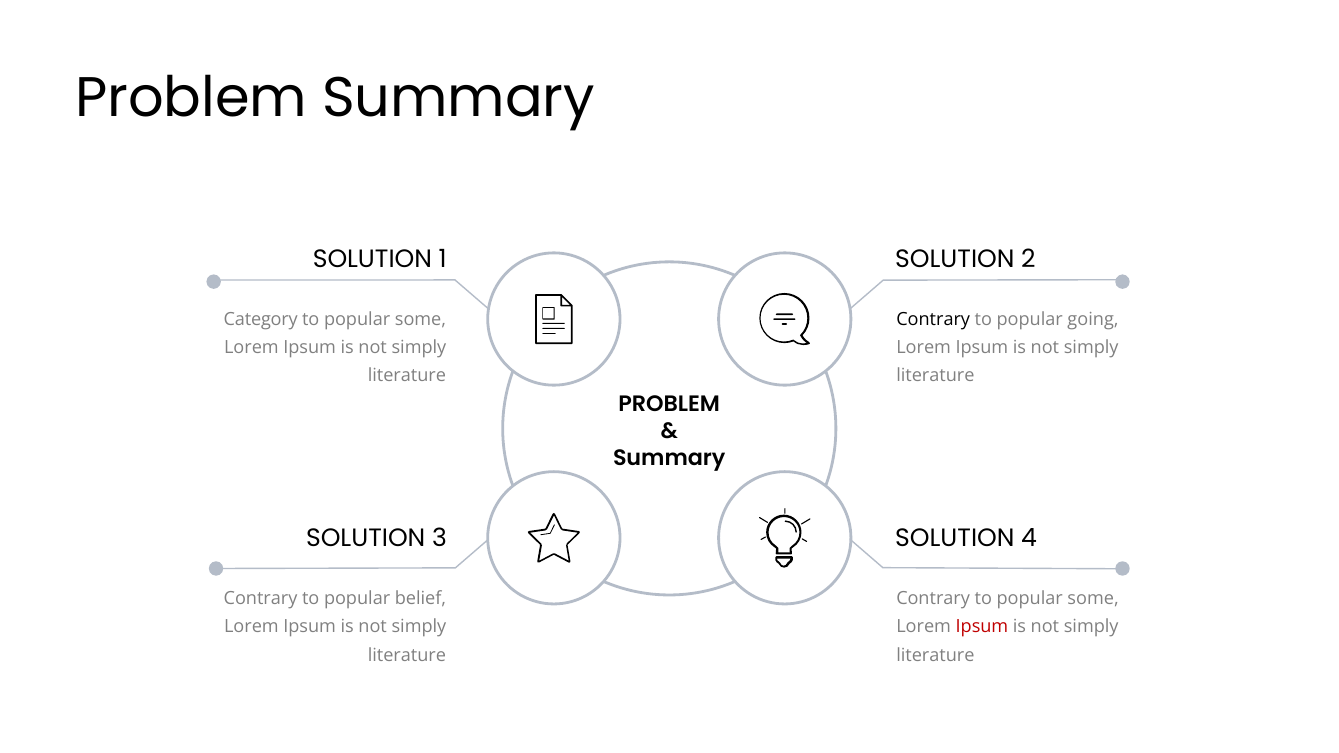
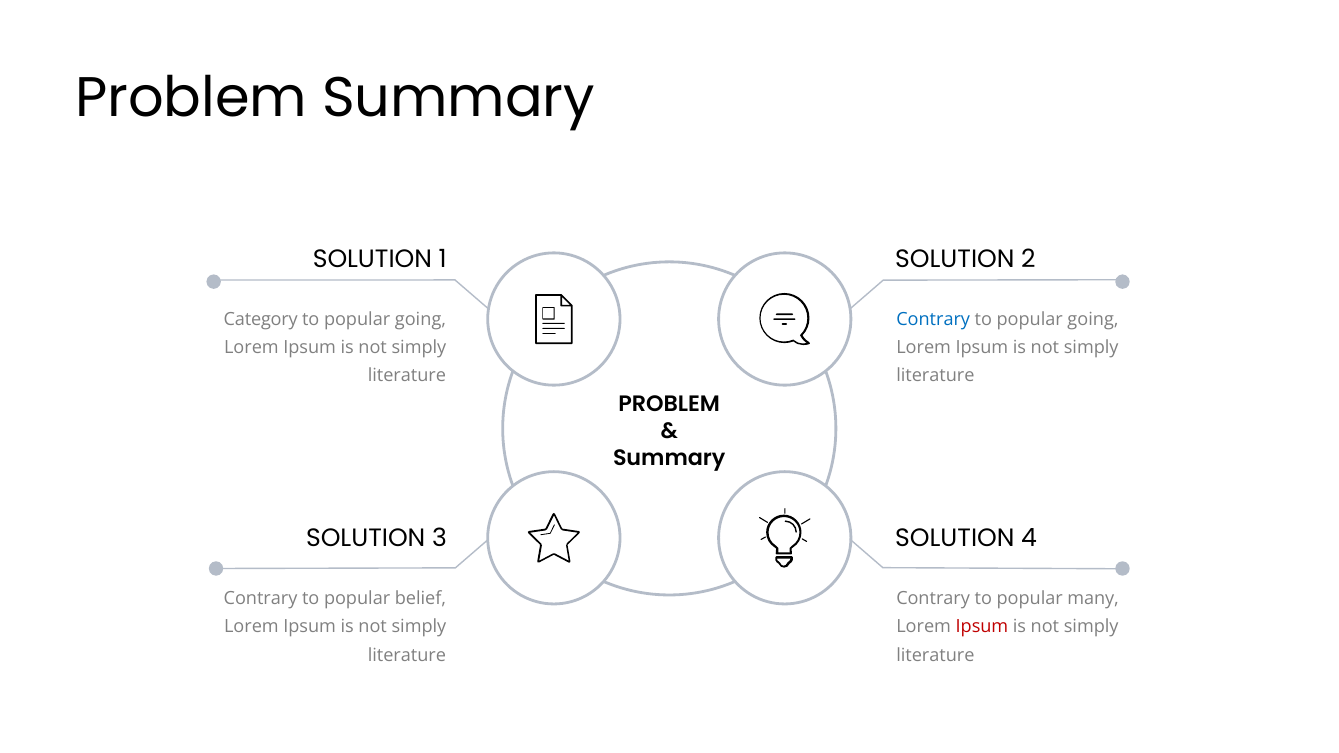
some: some -> going (420, 319)
Contrary colour: black -> blue (933, 319)
Contrary to popular some: some -> many (1093, 599)
